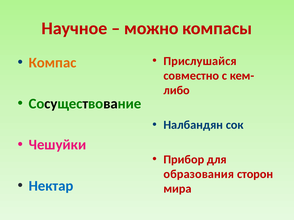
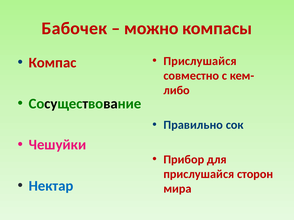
Научное: Научное -> Бабочек (74, 28)
Компас colour: orange -> red (53, 63)
Налбандян: Налбандян -> Правильно (193, 125)
образования: образования -> прислушайся (199, 174)
